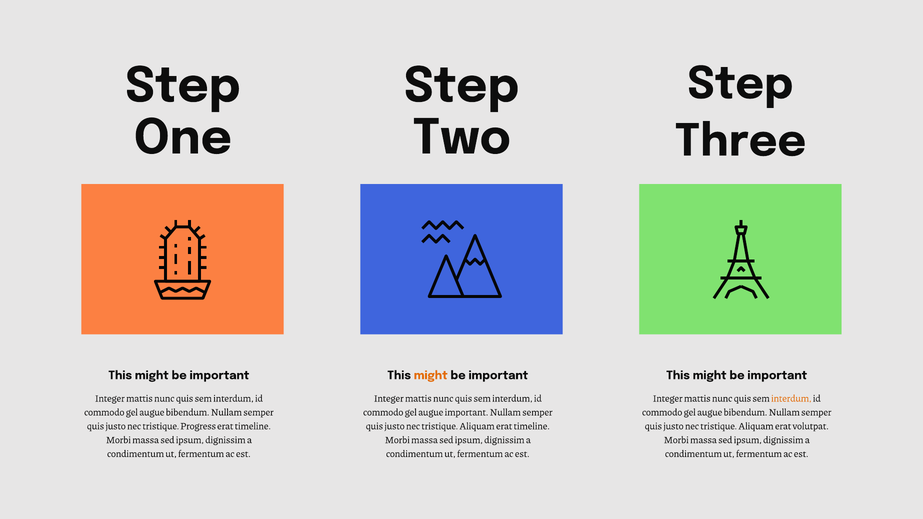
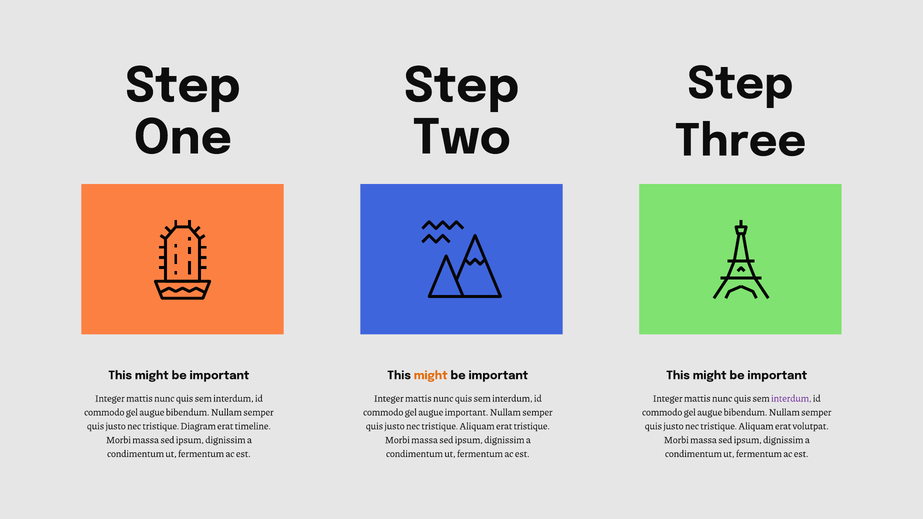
interdum colour: orange -> purple (791, 399)
Progress: Progress -> Diagram (198, 426)
Aliquam erat timeline: timeline -> tristique (532, 426)
